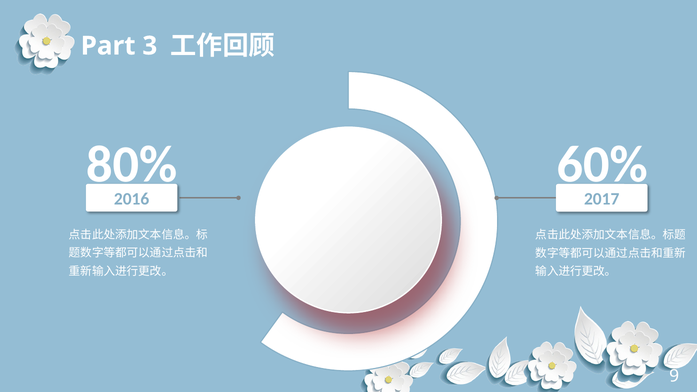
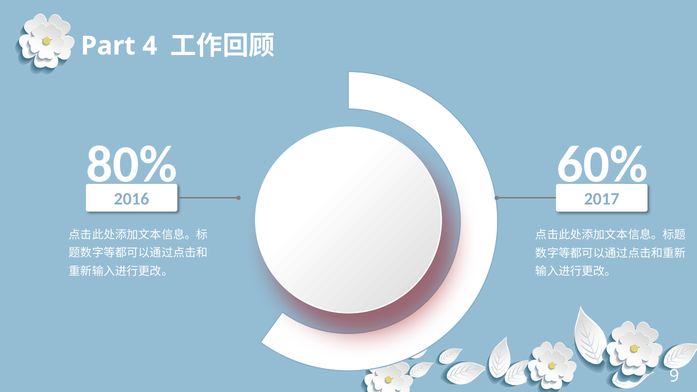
3: 3 -> 4 (150, 46)
